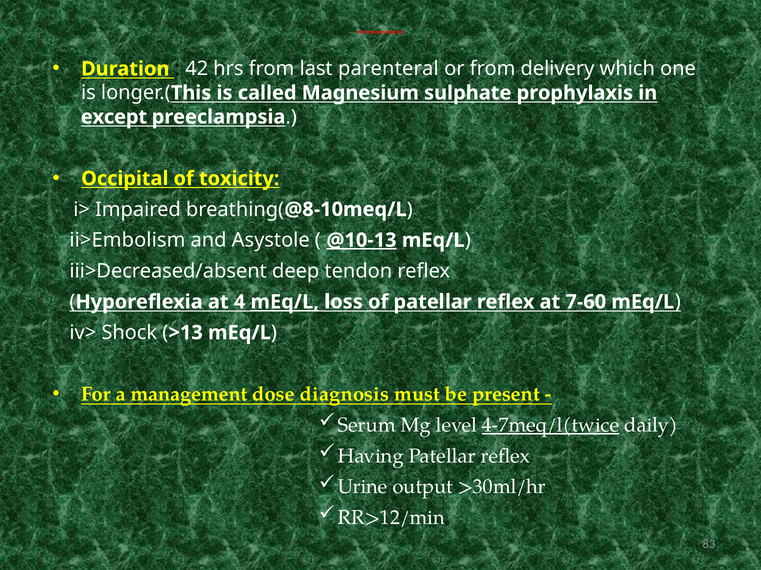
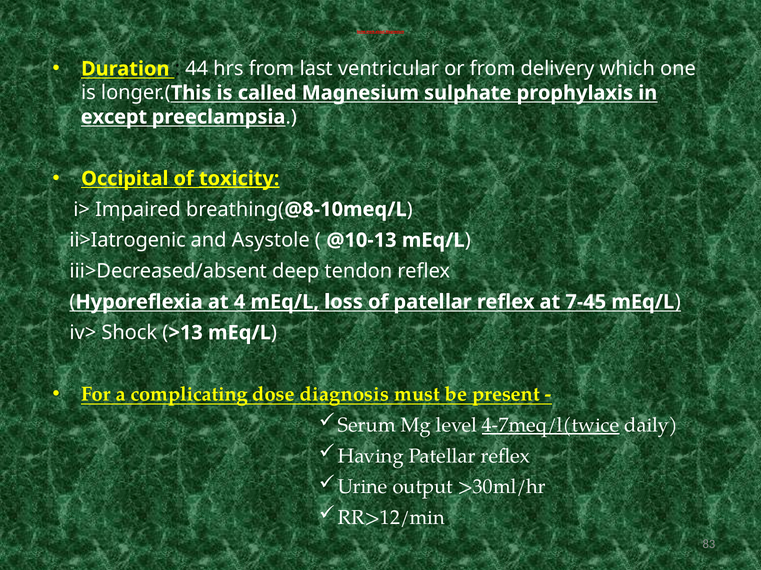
42: 42 -> 44 (197, 69)
parenteral: parenteral -> ventricular (388, 69)
toxicity underline: none -> present (239, 179)
ii>Embolism: ii>Embolism -> ii>Iatrogenic (128, 241)
@10-13 underline: present -> none (362, 241)
7-60: 7-60 -> 7-45 (586, 302)
management: management -> complicating (189, 395)
